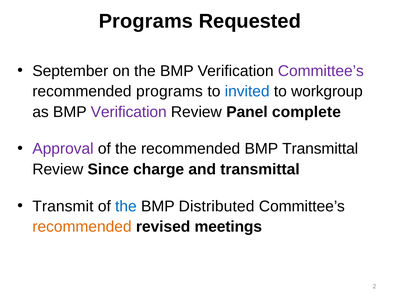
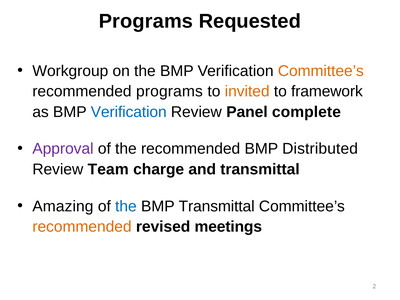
September: September -> Workgroup (70, 71)
Committee’s colour: purple -> orange (321, 71)
invited colour: blue -> orange (247, 91)
workgroup: workgroup -> framework (327, 91)
Verification colour: purple -> blue (129, 112)
BMP Transmittal: Transmittal -> Distributed (320, 149)
Since: Since -> Team (108, 169)
Transmit: Transmit -> Amazing (63, 206)
BMP Distributed: Distributed -> Transmittal (217, 206)
